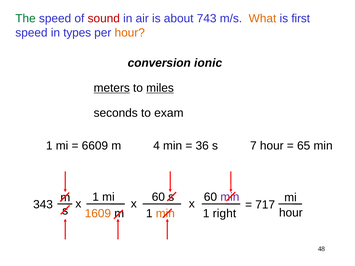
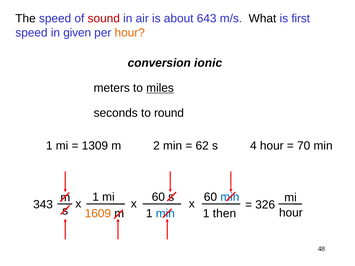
The colour: green -> black (26, 19)
743: 743 -> 643 (207, 19)
What colour: orange -> black (262, 19)
types: types -> given (77, 33)
meters underline: present -> none (112, 88)
exam: exam -> round (169, 113)
6609: 6609 -> 1309 (95, 146)
4: 4 -> 2 (157, 146)
36: 36 -> 62 (202, 146)
7: 7 -> 4 (253, 146)
65: 65 -> 70 (304, 146)
min colour: purple -> blue (230, 197)
717: 717 -> 326 (265, 205)
min colour: orange -> blue (165, 214)
right: right -> then (224, 214)
